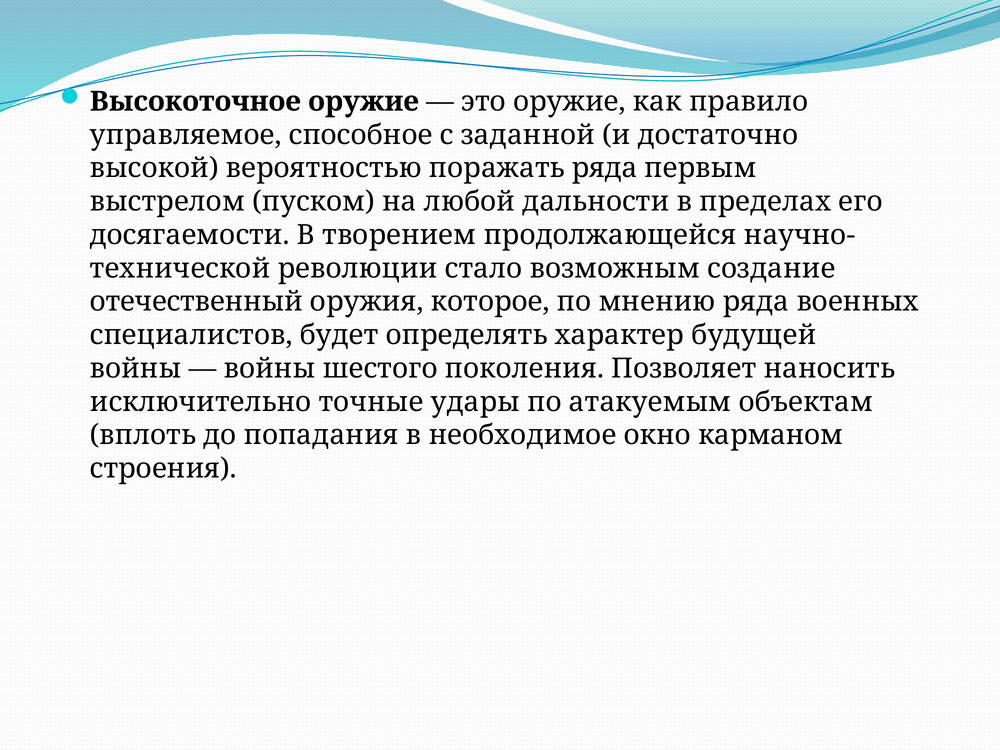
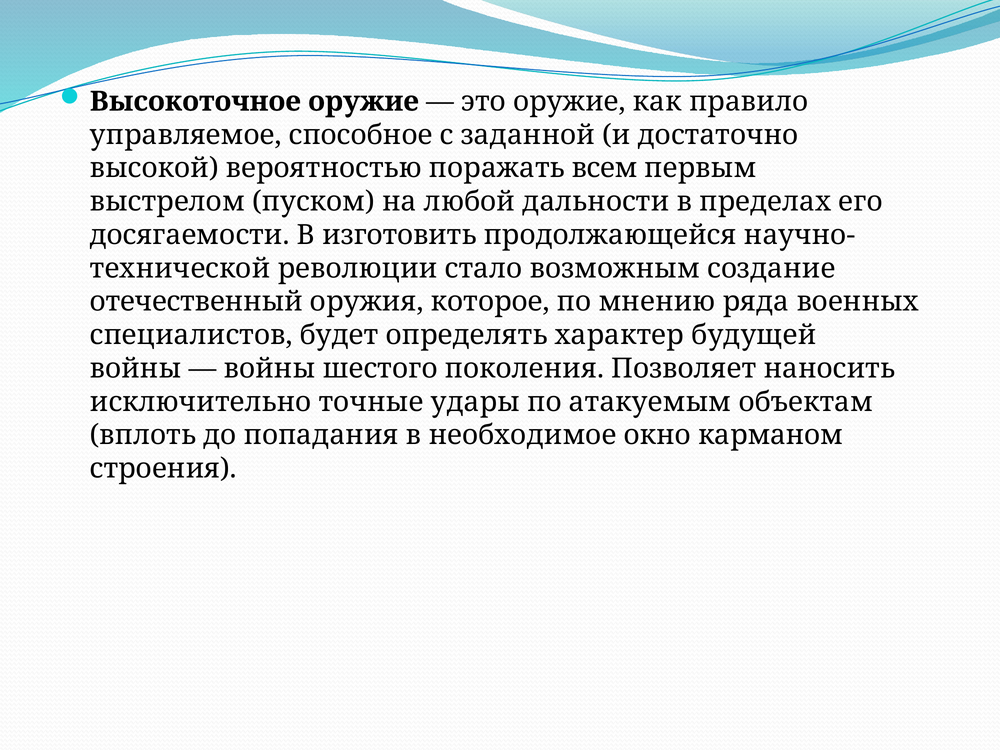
поражать ряда: ряда -> всем (605, 168)
творением: творением -> изготовить (399, 235)
